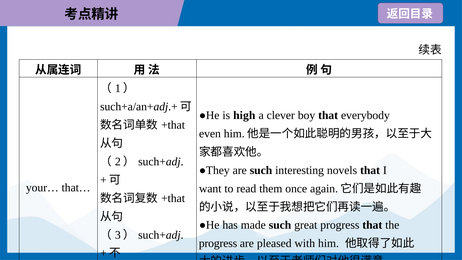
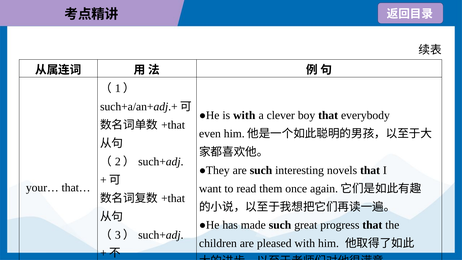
is high: high -> with (244, 115)
progress: progress -> children (218, 243)
